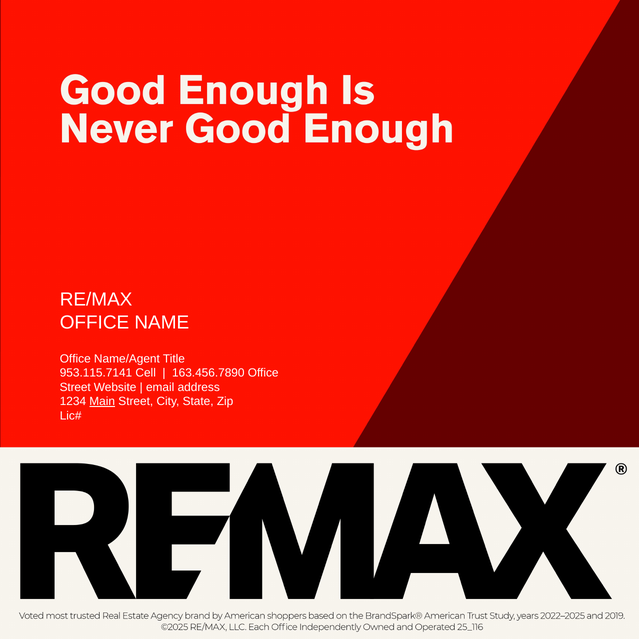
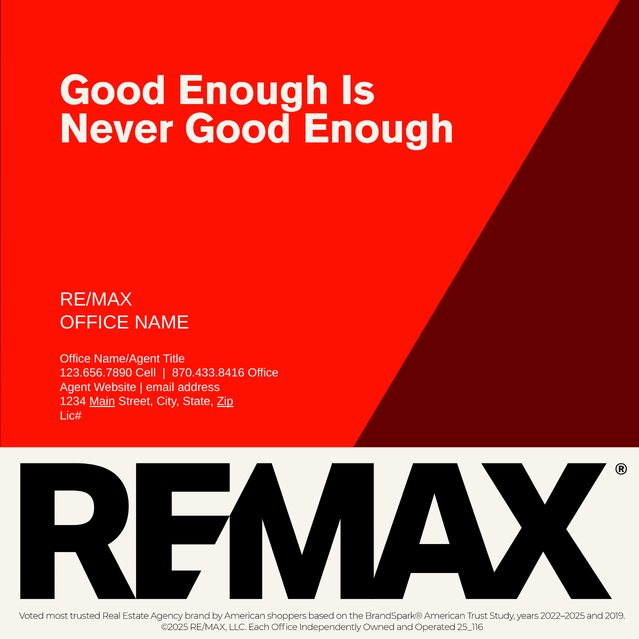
953.115.7141: 953.115.7141 -> 123.656.7890 (96, 373)
163.456.7890: 163.456.7890 -> 870.433.8416 (208, 373)
Street: Street -> Agent (75, 387)
Zip underline: none -> present (225, 401)
